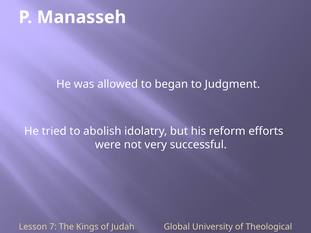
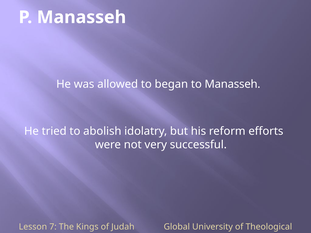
to Judgment: Judgment -> Manasseh (233, 84)
